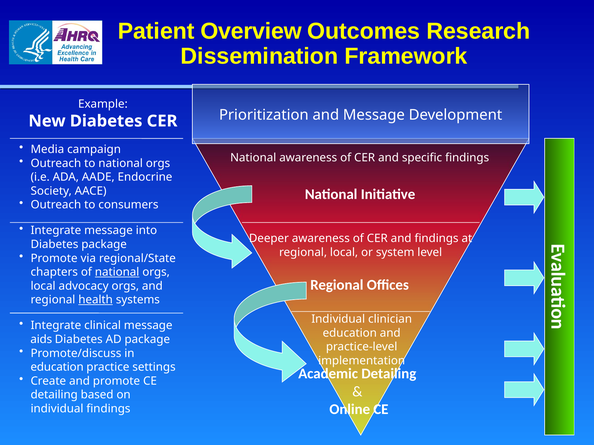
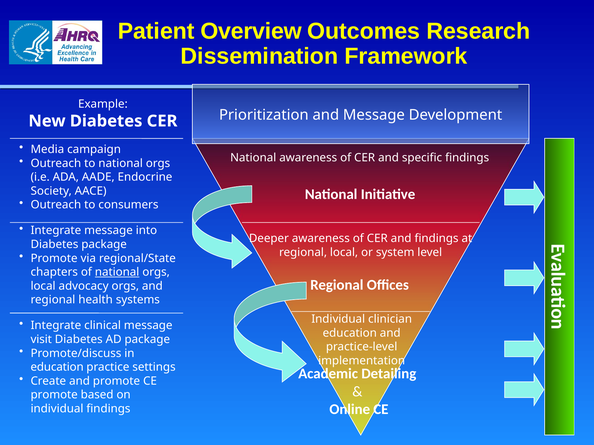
health underline: present -> none (96, 300)
aids: aids -> visit (41, 340)
detailing: detailing -> promote (54, 395)
